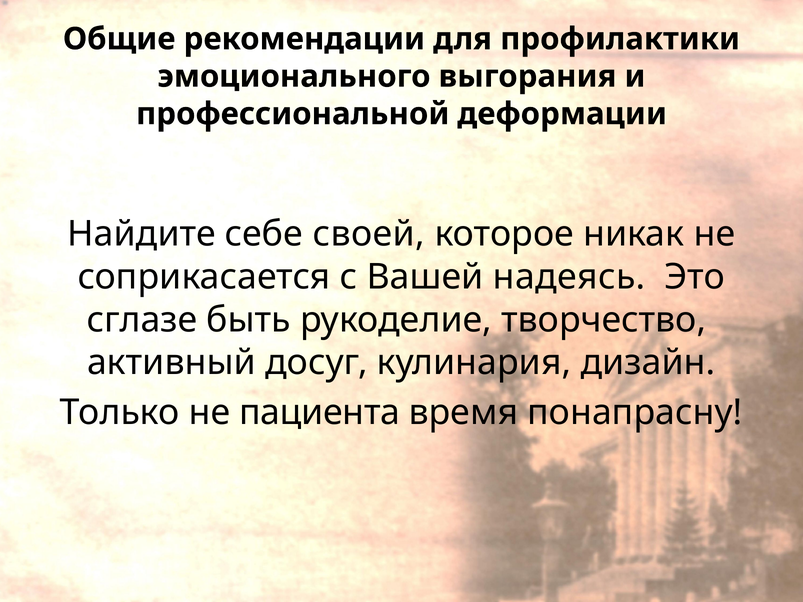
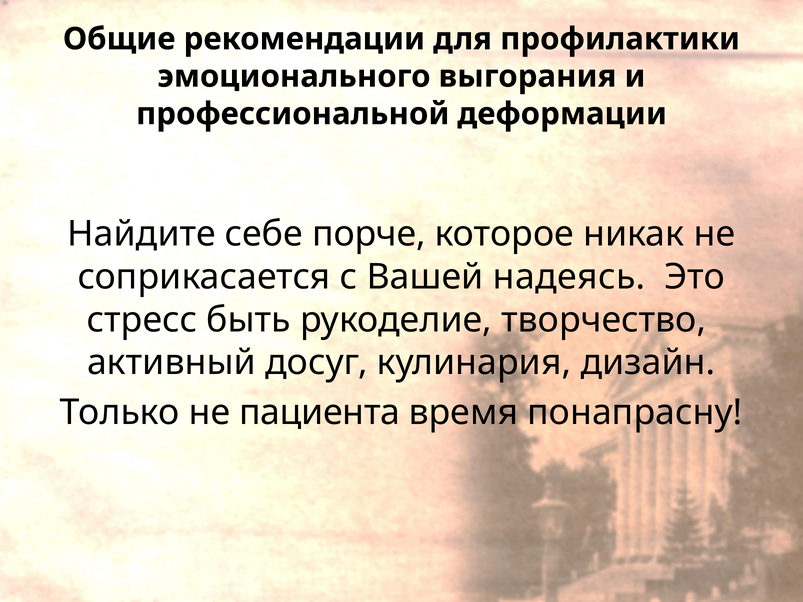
своей: своей -> порче (369, 234)
сглазе: сглазе -> стресс (142, 320)
